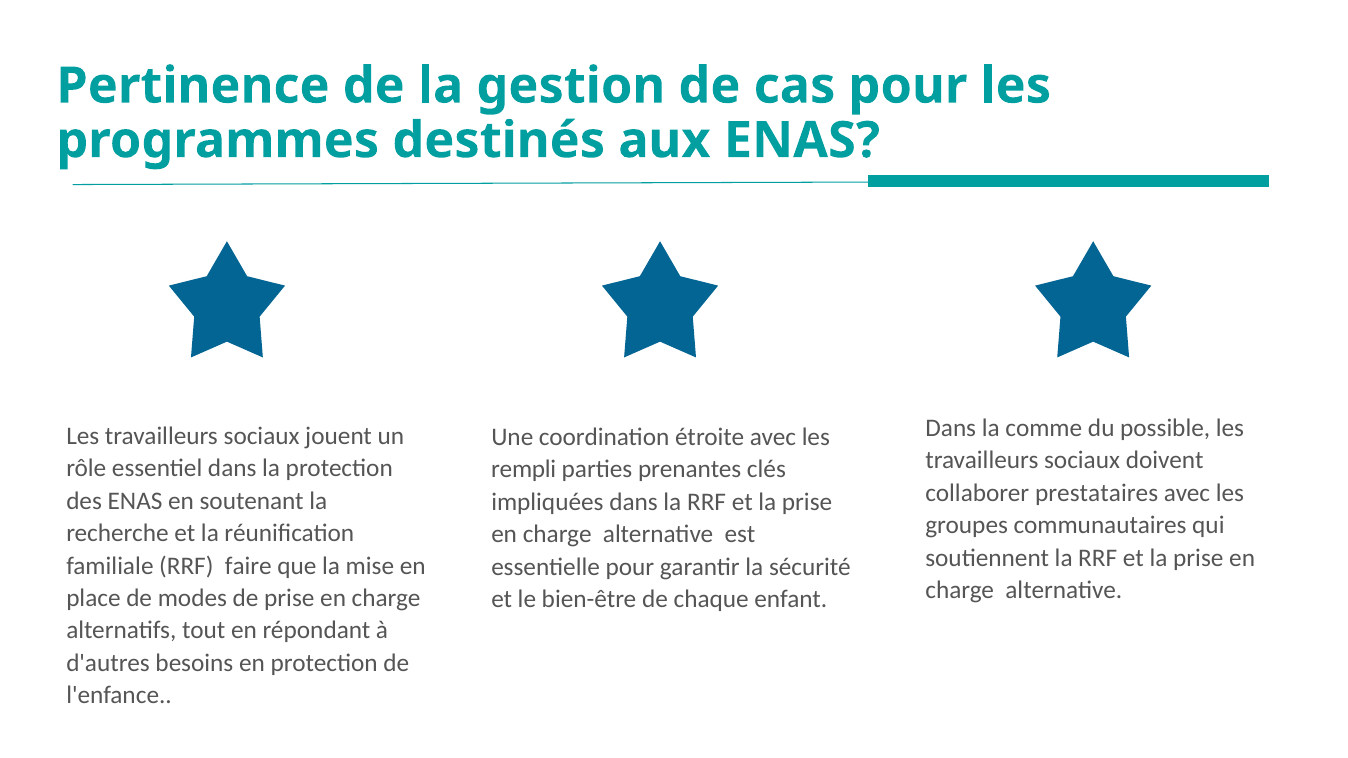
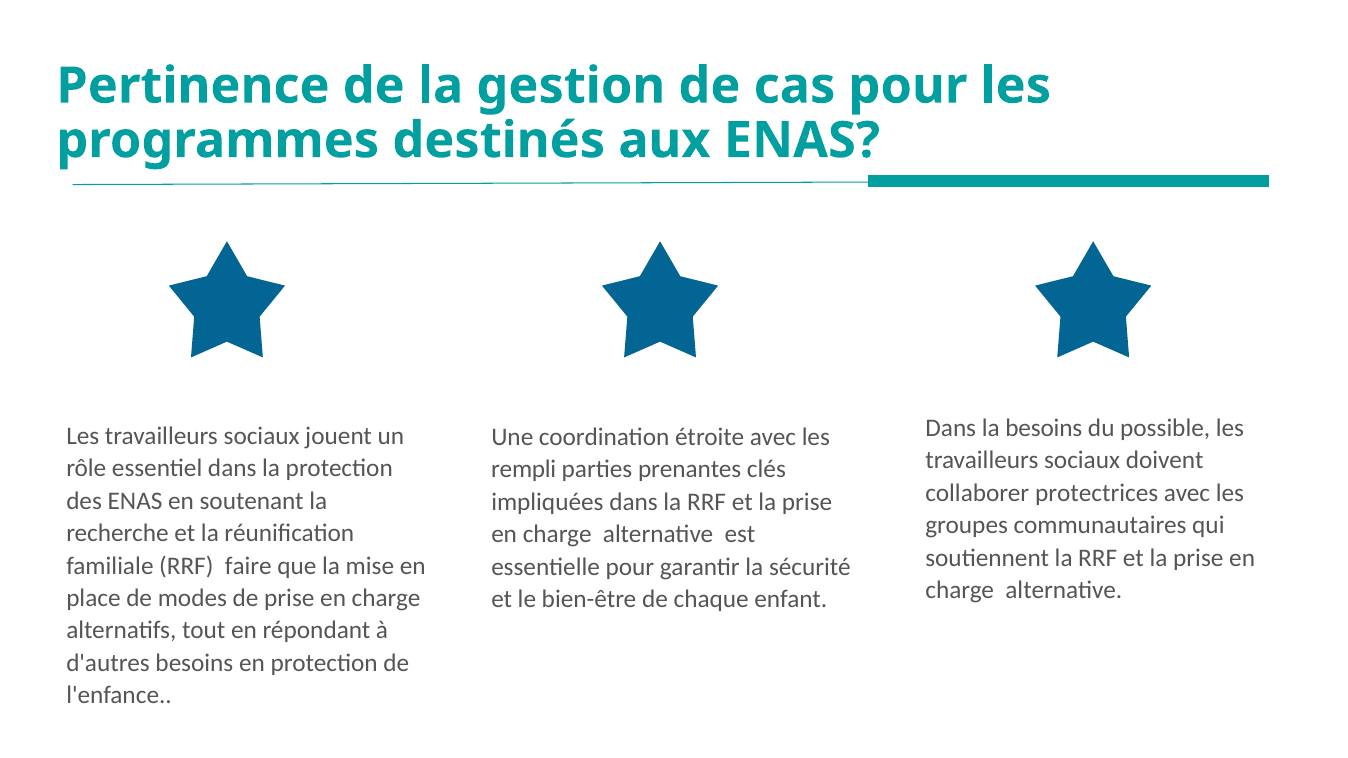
la comme: comme -> besoins (1044, 428)
prestataires: prestataires -> protectrices (1097, 493)
